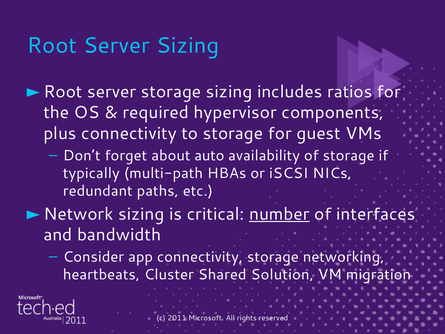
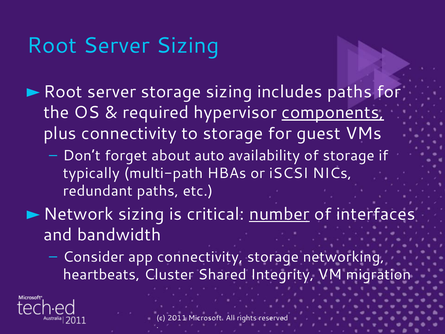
includes ratios: ratios -> paths (350, 92)
components underline: none -> present (333, 112)
Solution: Solution -> Integrity (282, 275)
